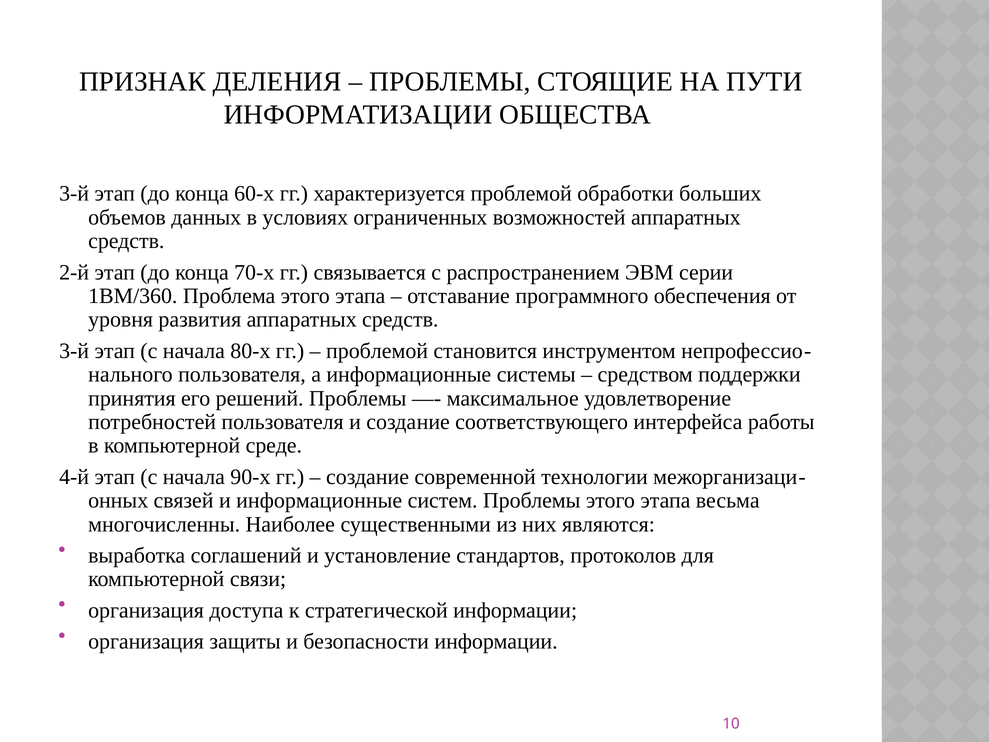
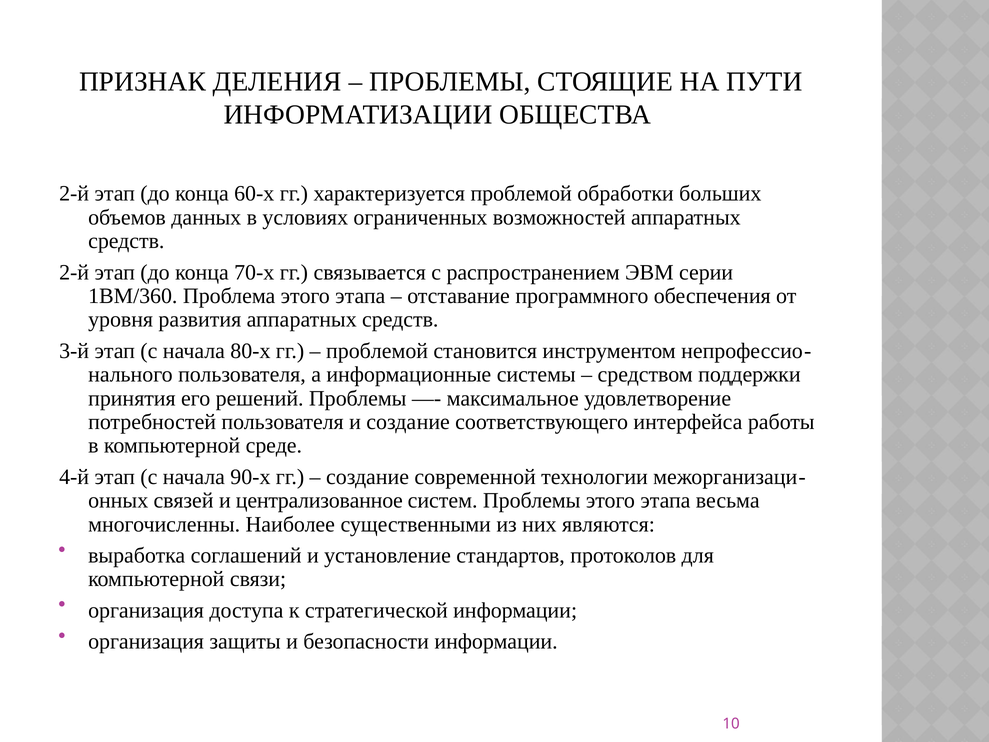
3-й: 3-й -> 2-й (74, 194)
и информационные: информационные -> централизованное (319, 500)
